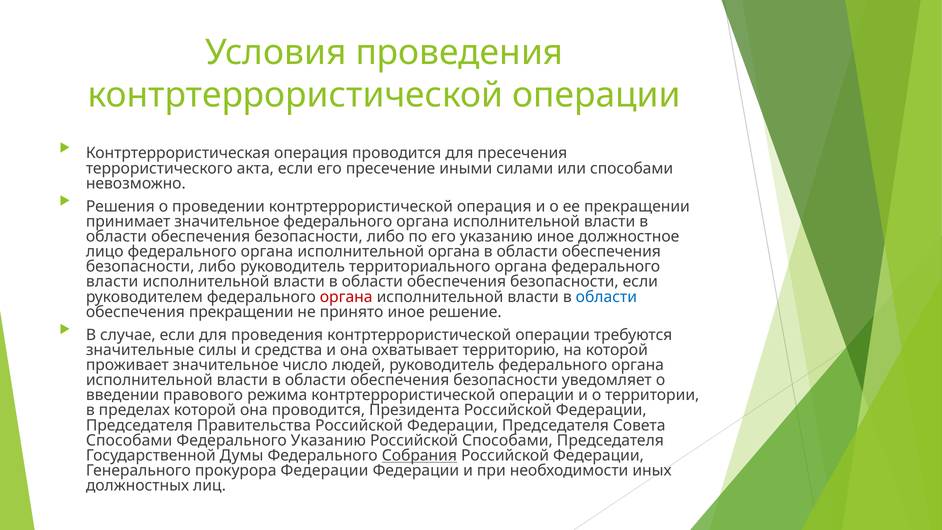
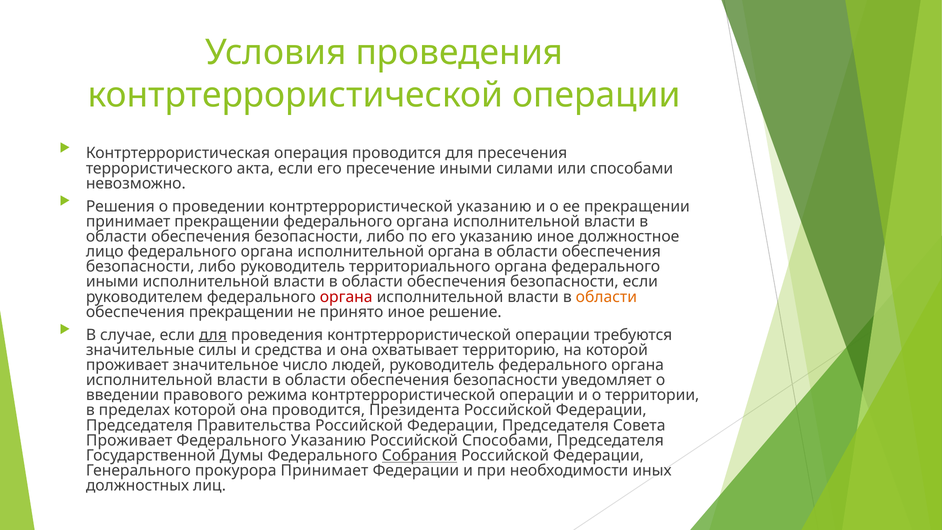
контртеррористической операция: операция -> указанию (494, 206)
принимает значительное: значительное -> прекращении (227, 221)
власти: власти -> иными (112, 282)
области colour: blue -> orange (606, 297)
для underline: none -> present (213, 335)
Способами: Способами -> Проживает (129, 440)
прокурора Федерации: Федерации -> Принимает (324, 470)
